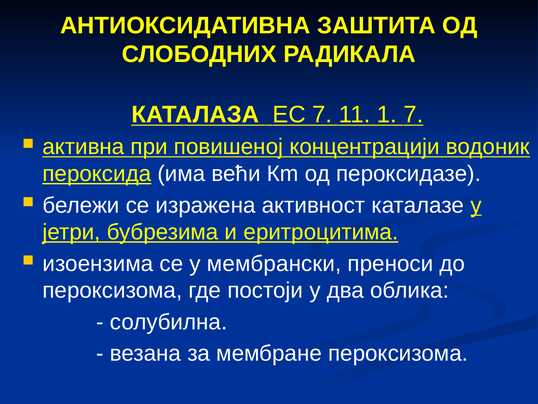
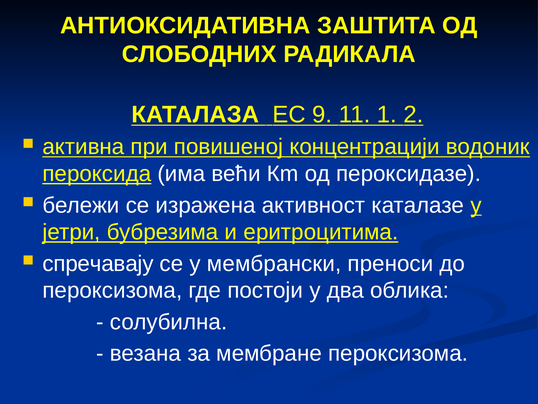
ЕС 7: 7 -> 9 (322, 115)
1 7: 7 -> 2 (413, 115)
изоензима: изоензима -> спречавају (98, 263)
